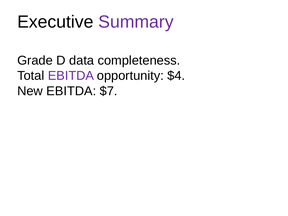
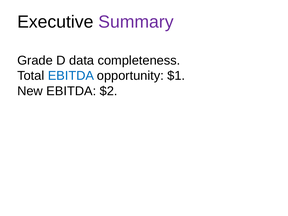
EBITDA colour: purple -> blue (71, 76)
$4: $4 -> $1 (176, 76)
$7: $7 -> $2 (109, 91)
